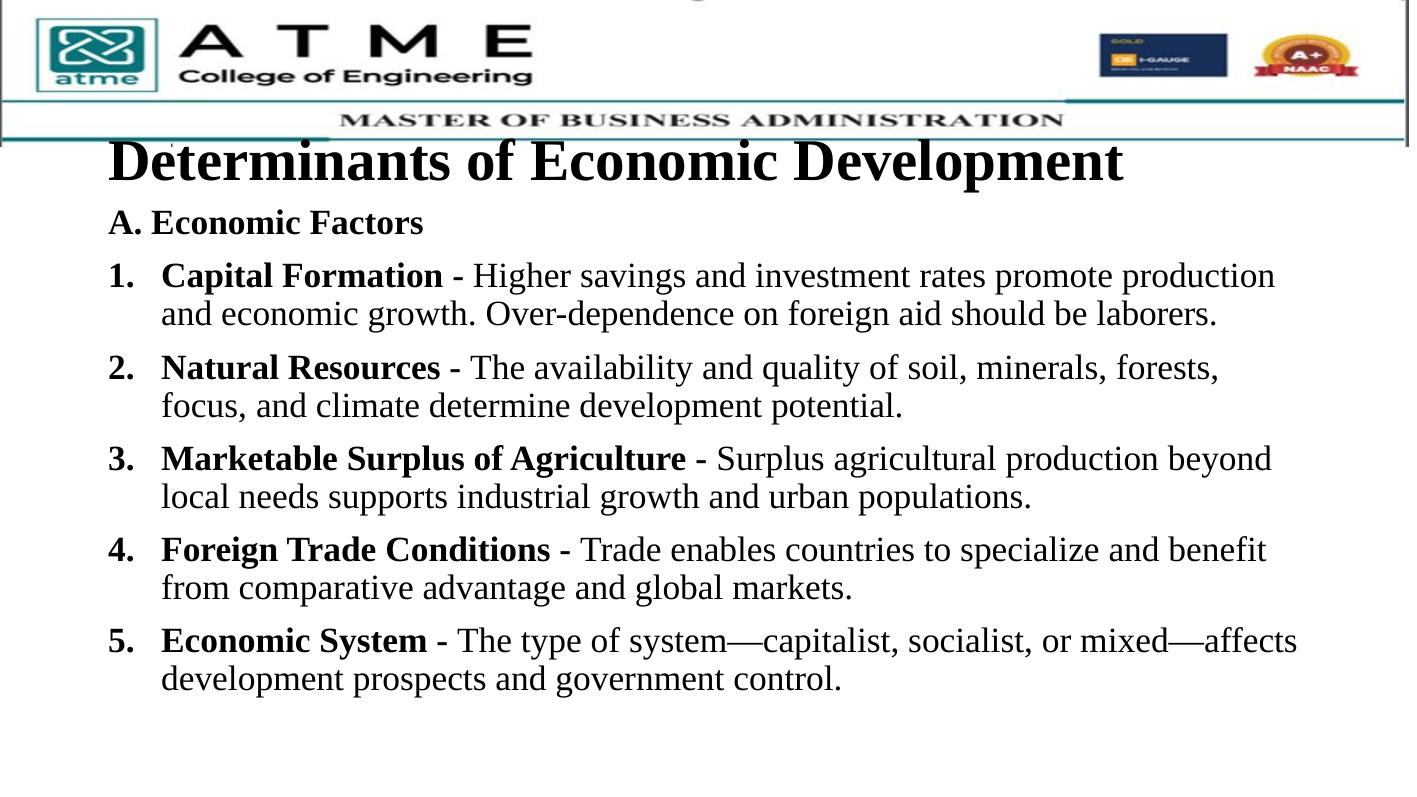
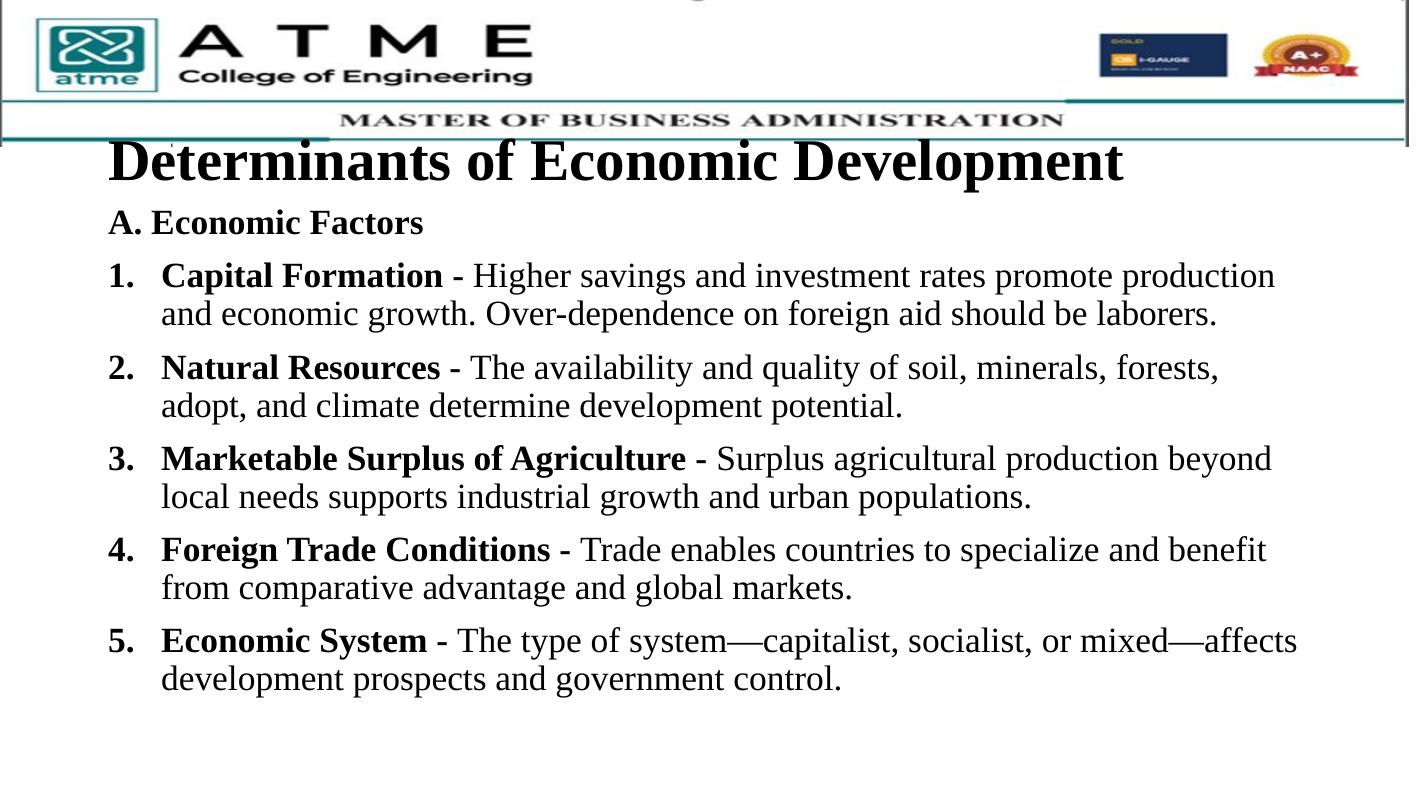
focus: focus -> adopt (204, 406)
